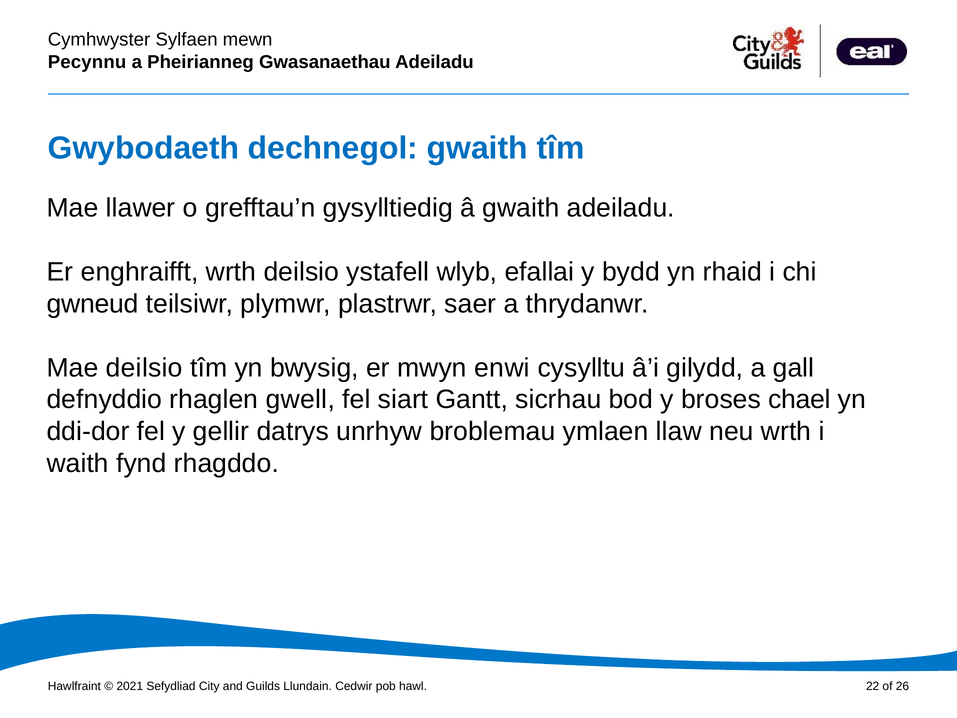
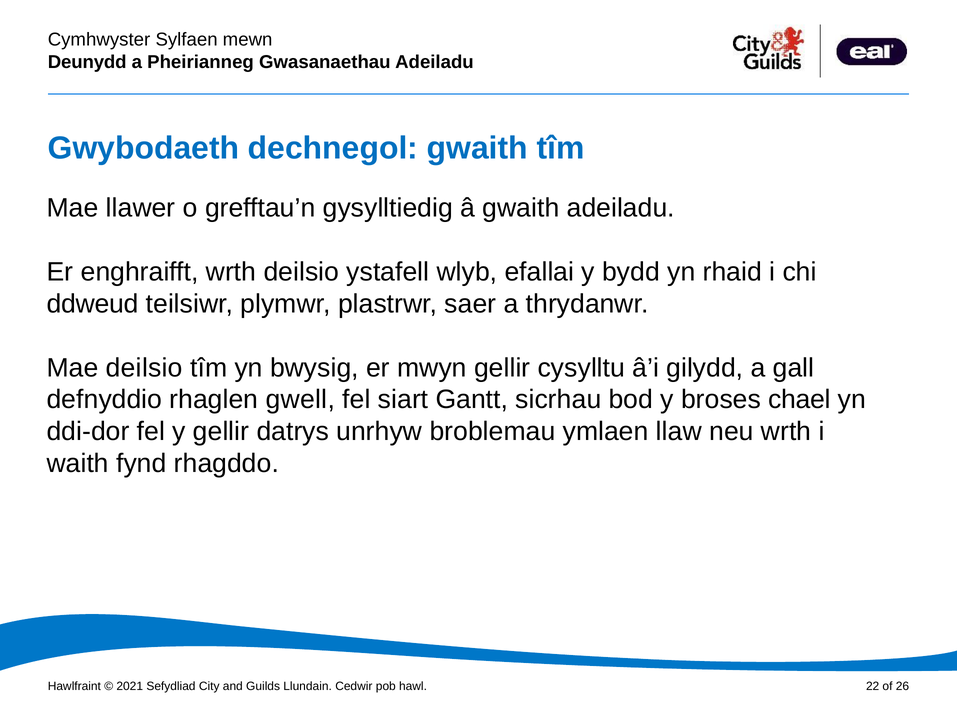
Pecynnu: Pecynnu -> Deunydd (87, 62)
gwneud: gwneud -> ddweud (93, 304)
mwyn enwi: enwi -> gellir (502, 368)
